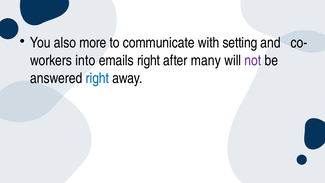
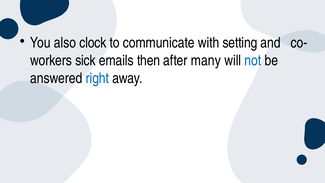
more: more -> clock (93, 43)
into: into -> sick (85, 60)
emails right: right -> then (149, 60)
not colour: purple -> blue (253, 60)
